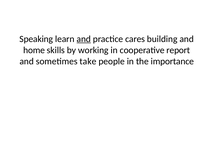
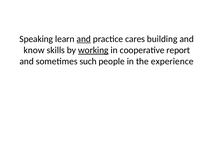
home: home -> know (34, 50)
working underline: none -> present (93, 50)
take: take -> such (88, 61)
importance: importance -> experience (172, 61)
